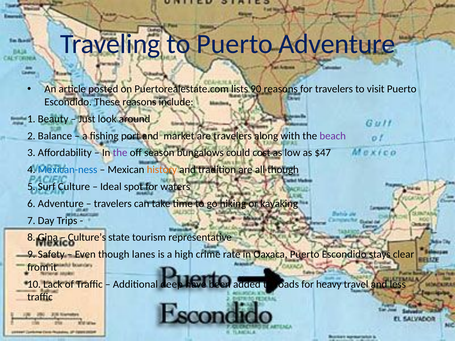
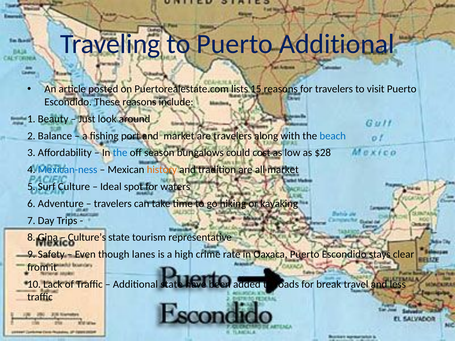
Puerto Adventure: Adventure -> Additional (337, 44)
90: 90 -> 15 (256, 89)
beach colour: purple -> blue (333, 136)
the colour: purple -> blue (120, 153)
$47: $47 -> $28 (323, 153)
all though: though -> market (283, 170)
Additional deep: deep -> state (172, 284)
heavy: heavy -> break (329, 284)
